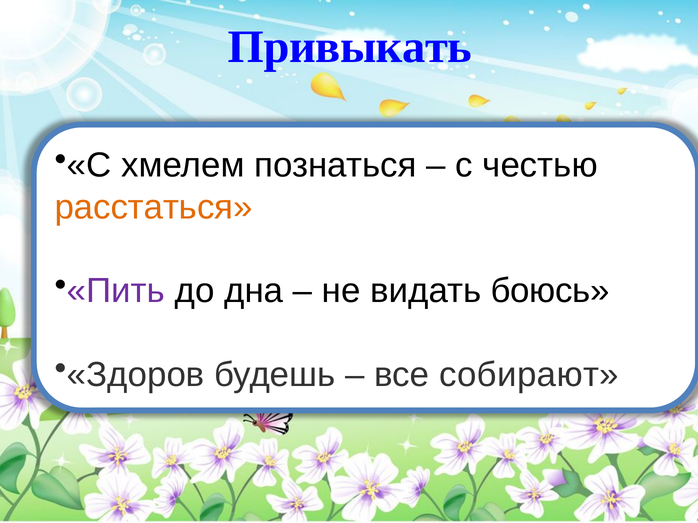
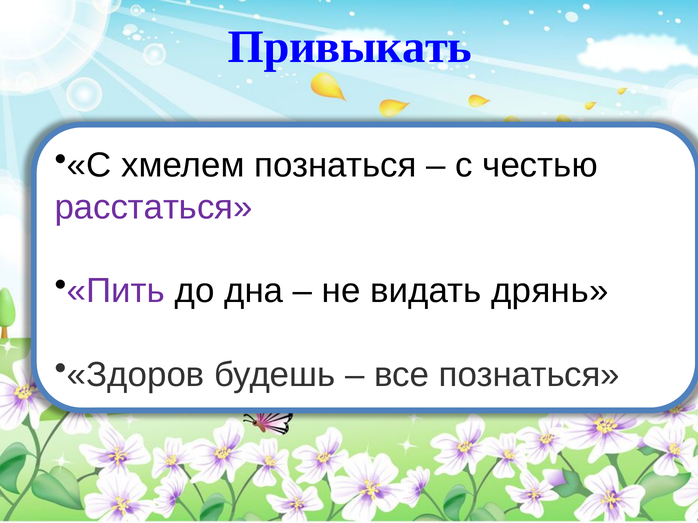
расстаться colour: orange -> purple (154, 207)
боюсь: боюсь -> дрянь (550, 291)
все собирают: собирают -> познаться (529, 375)
